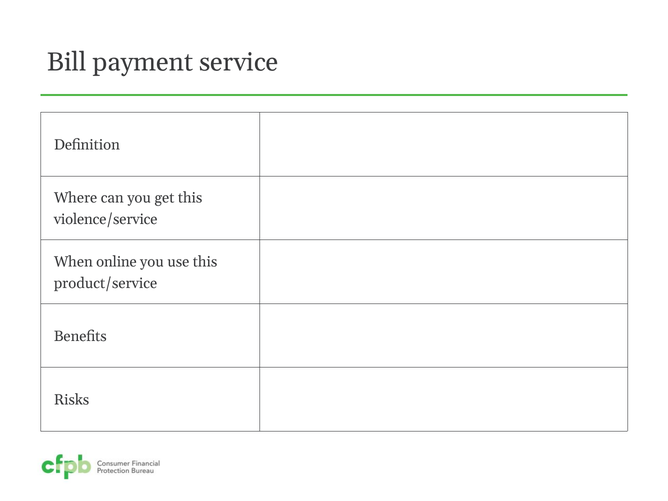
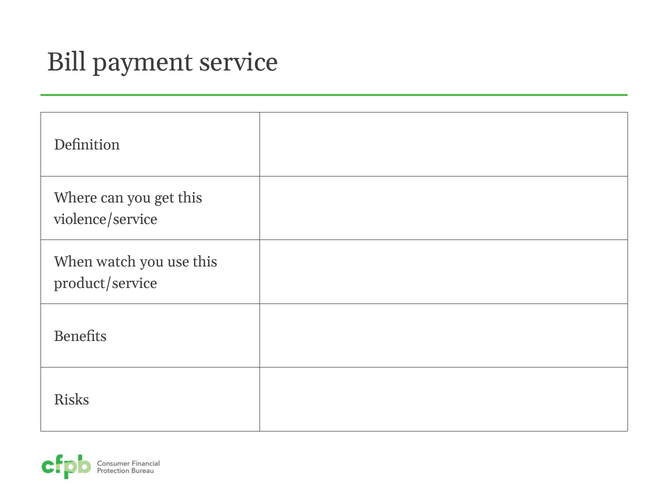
online: online -> watch (116, 262)
